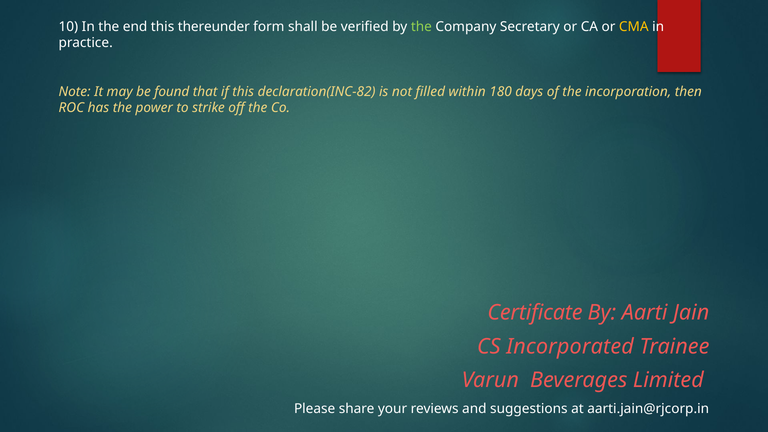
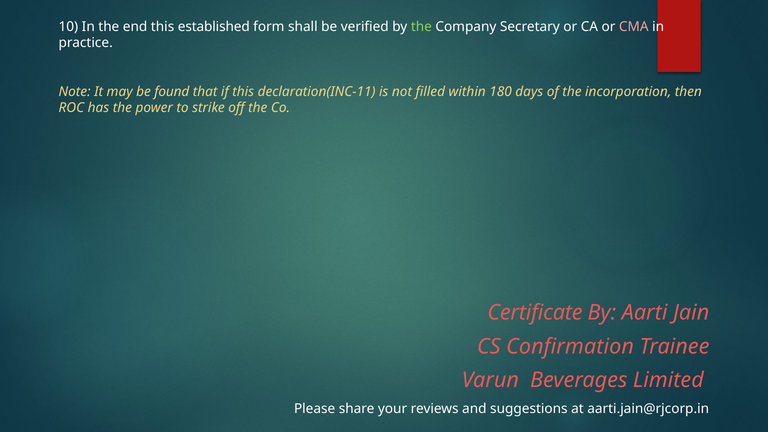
thereunder: thereunder -> established (214, 27)
CMA colour: yellow -> pink (634, 27)
declaration(INC-82: declaration(INC-82 -> declaration(INC-11 (317, 92)
Incorporated: Incorporated -> Confirmation (570, 346)
